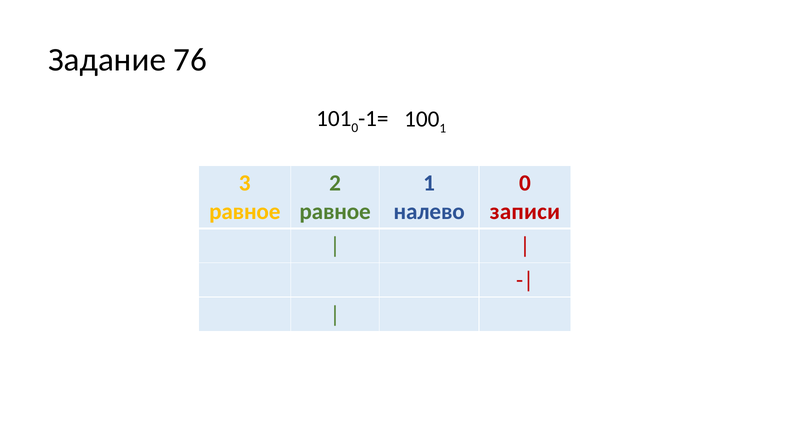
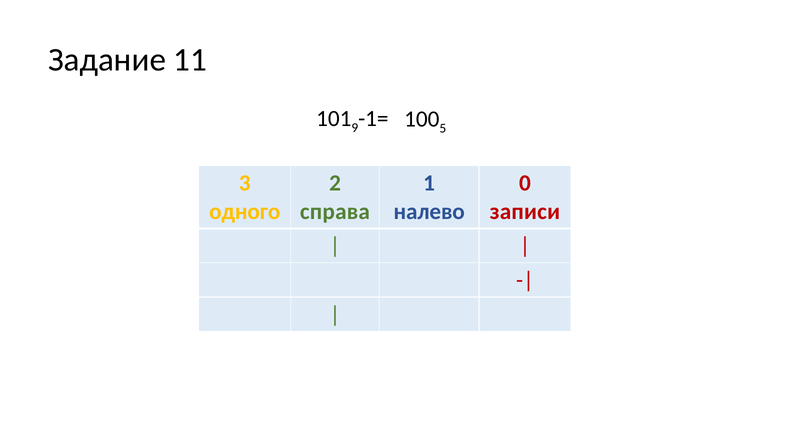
76: 76 -> 11 (190, 60)
0: 0 -> 9 (355, 128)
1: 1 -> 5 (443, 128)
равное: равное -> одного (245, 212)
равное: равное -> справа (335, 212)
